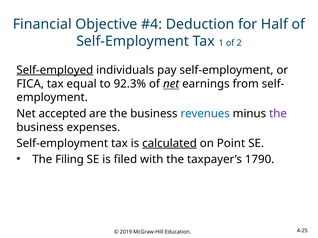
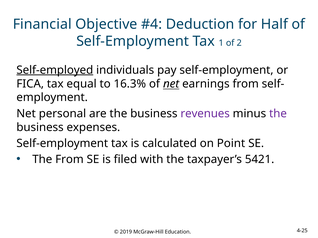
92.3%: 92.3% -> 16.3% (130, 84)
accepted: accepted -> personal (62, 114)
revenues colour: blue -> purple (205, 114)
calculated underline: present -> none (170, 144)
The Filing: Filing -> From (69, 160)
1790: 1790 -> 5421 (260, 160)
